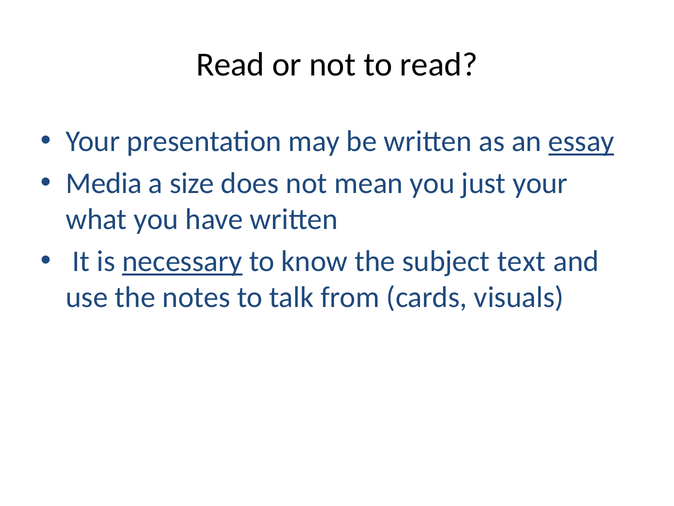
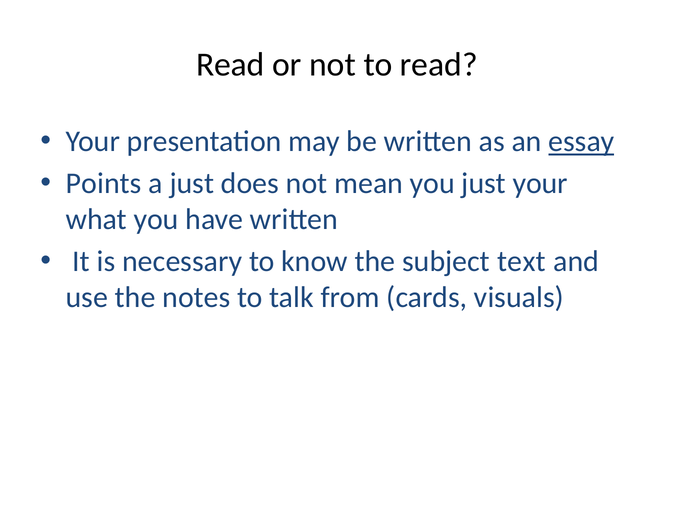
Media: Media -> Points (104, 183)
a size: size -> just (192, 183)
necessary underline: present -> none (182, 261)
